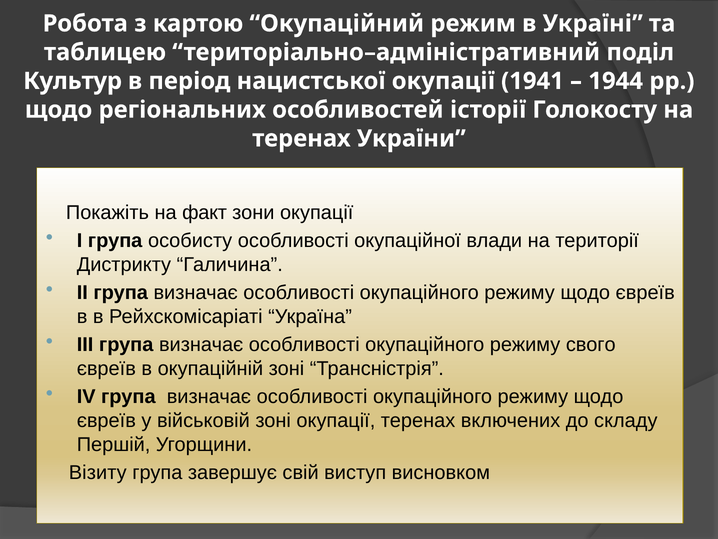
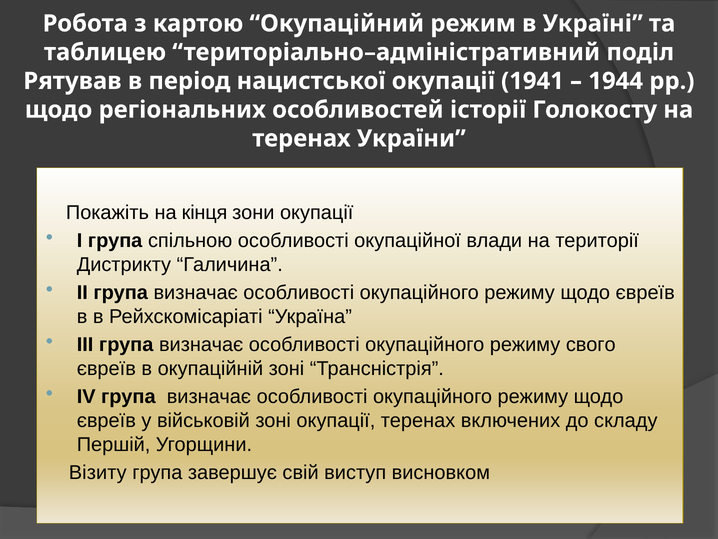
Культур: Культур -> Рятував (72, 81)
факт: факт -> кінця (205, 212)
особисту: особисту -> спільною (190, 240)
